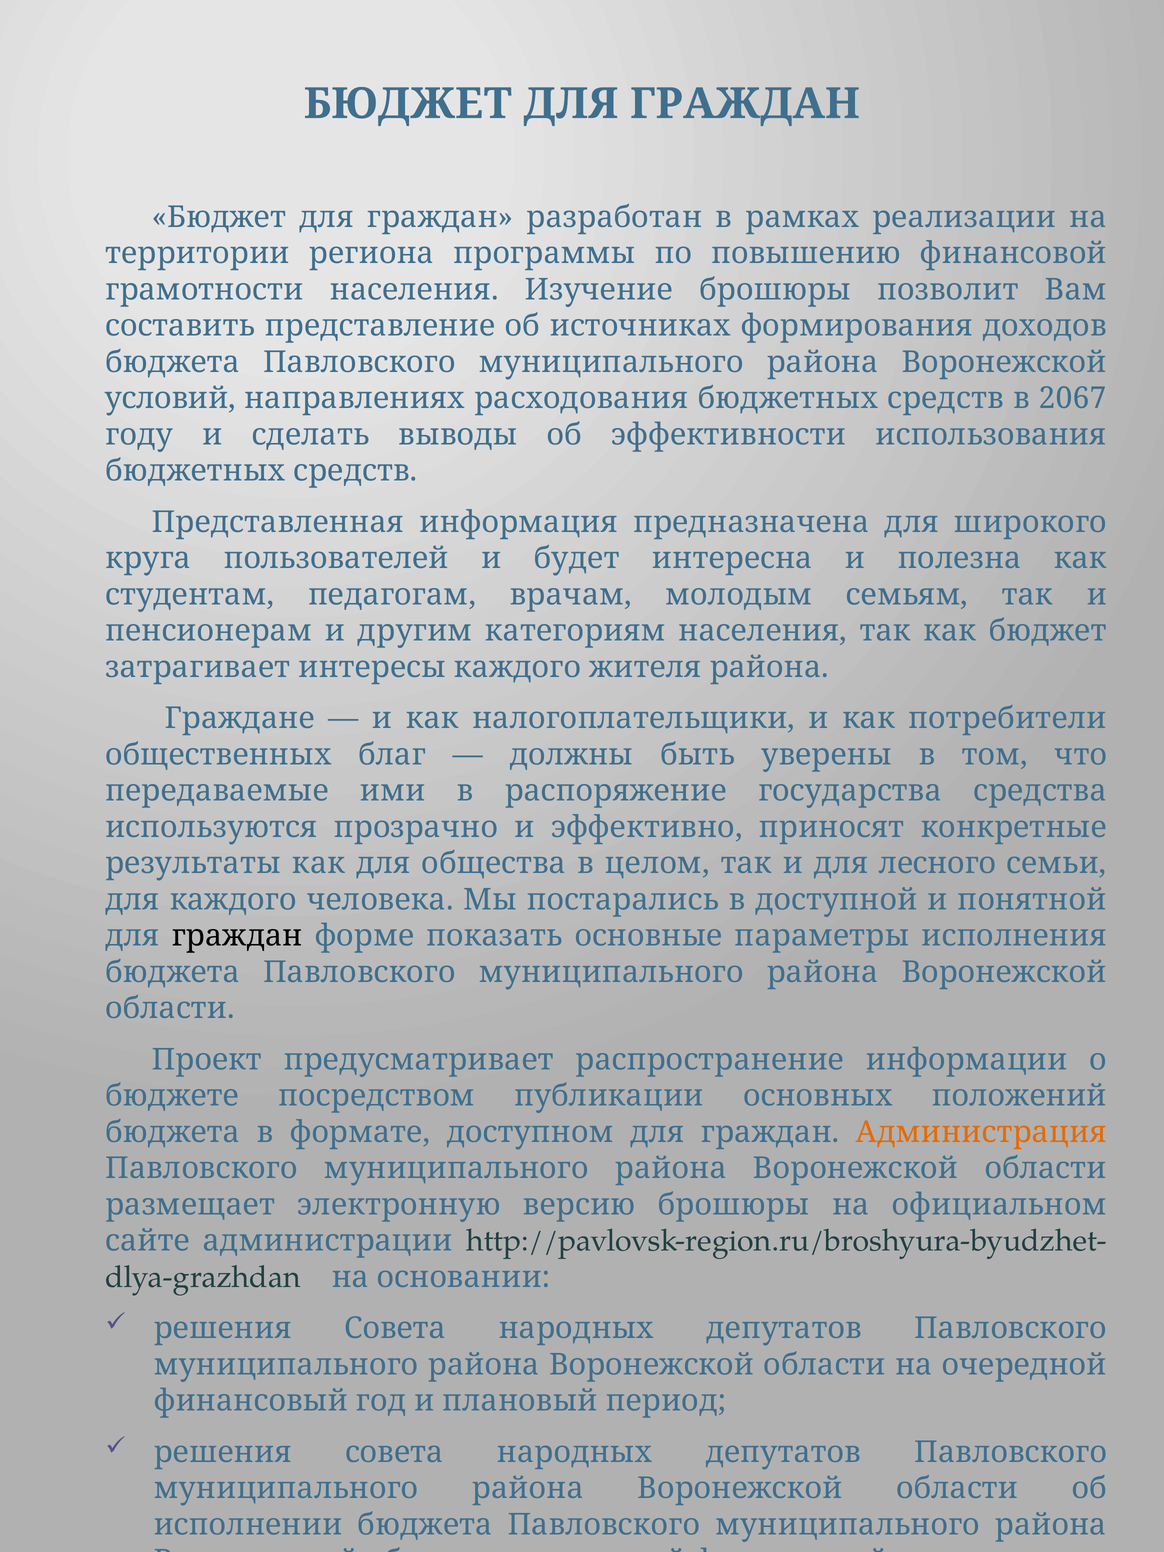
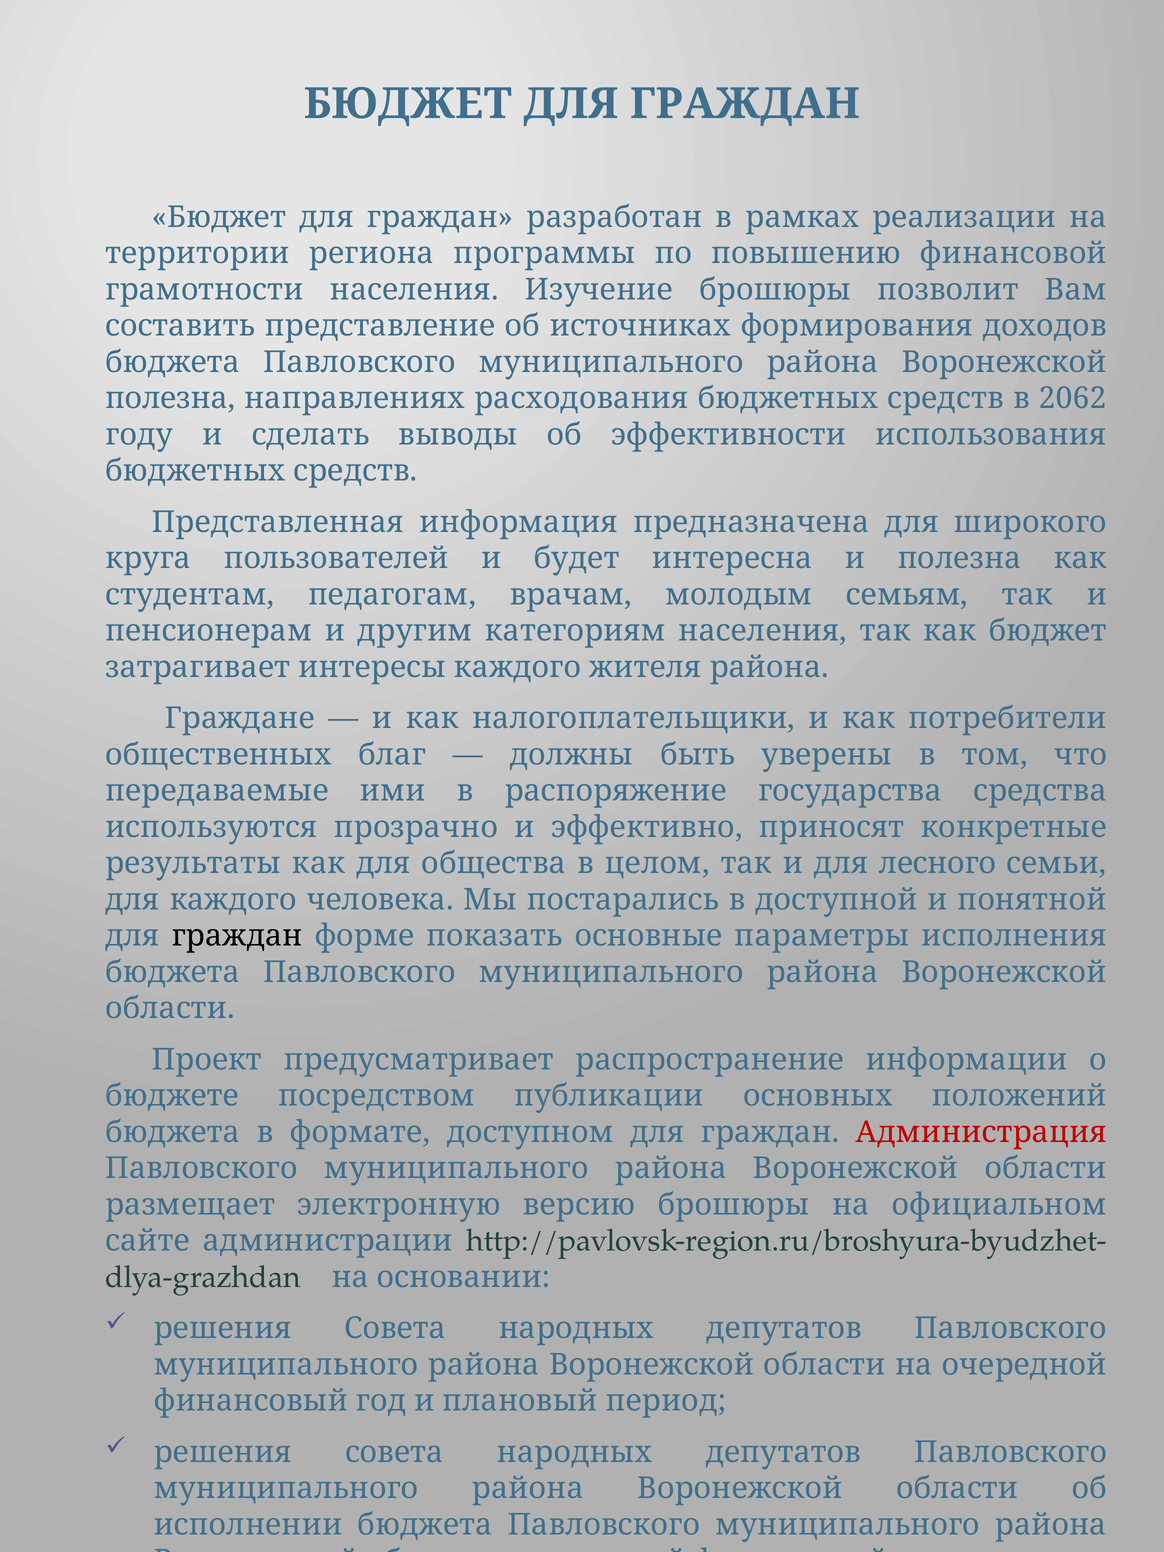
условий: условий -> полезна (170, 398)
2067: 2067 -> 2062 (1073, 398)
Администрация colour: orange -> red (981, 1132)
